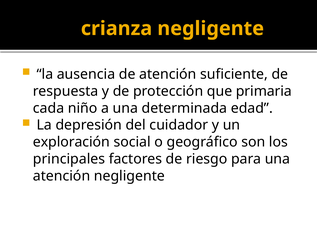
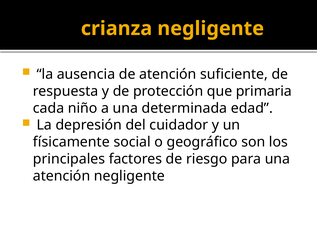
exploración: exploración -> físicamente (71, 142)
